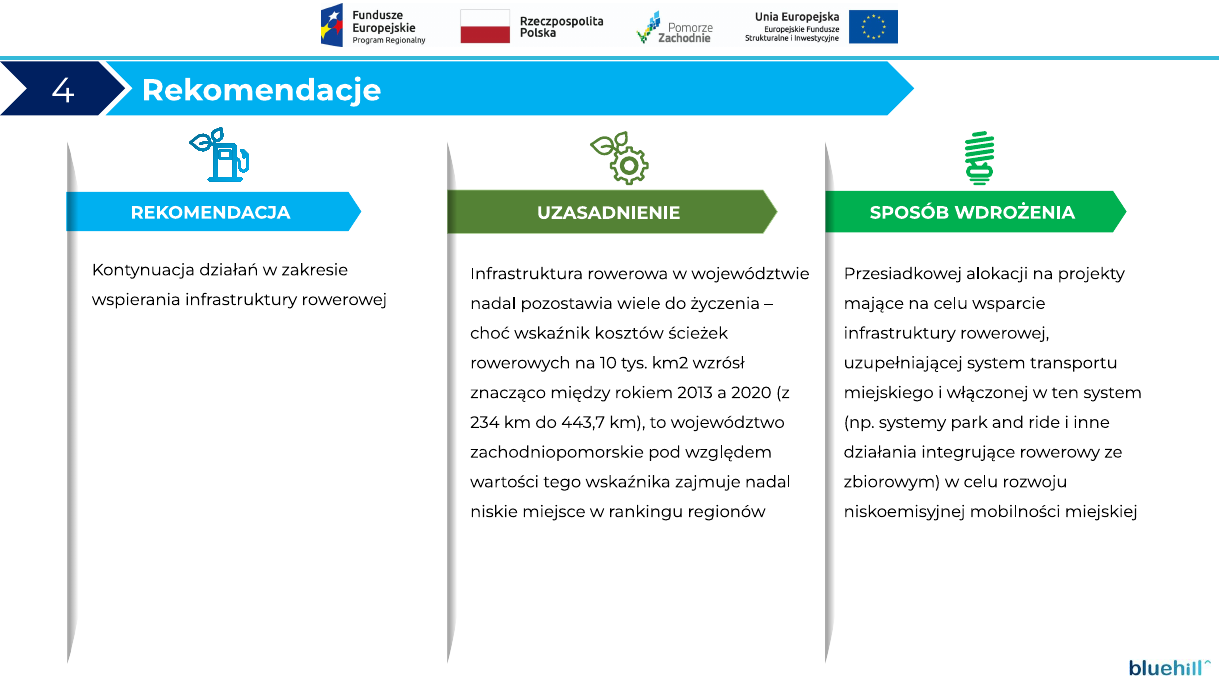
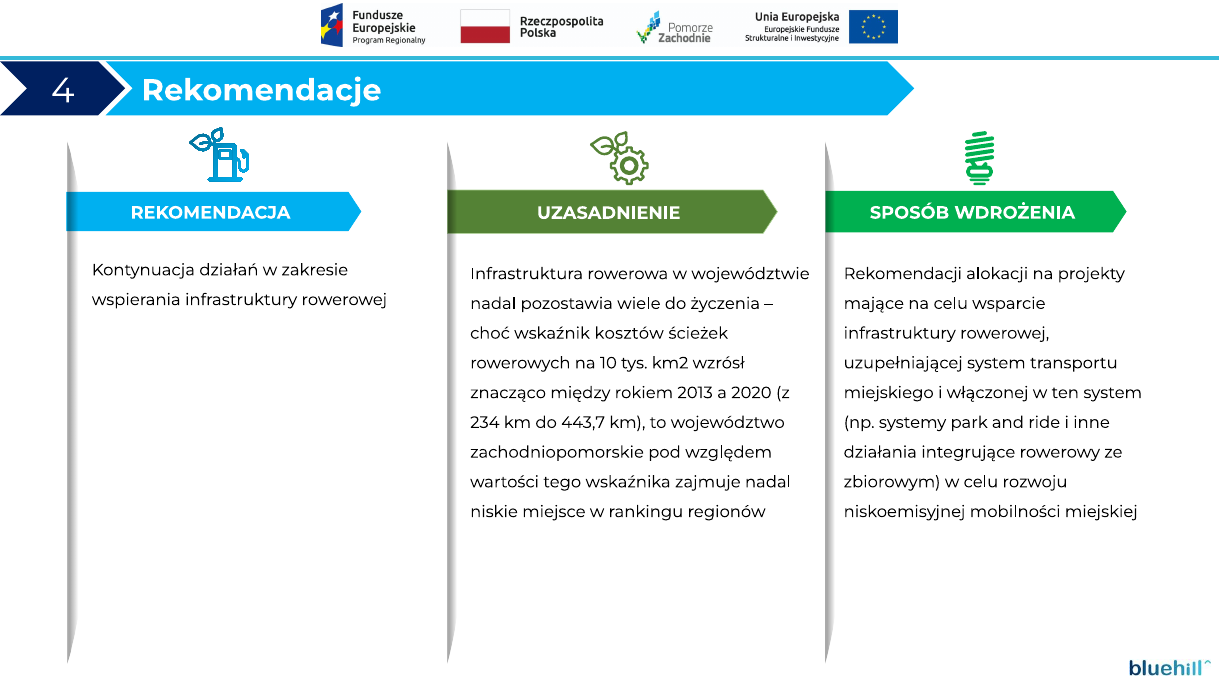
Przesiadkowej: Przesiadkowej -> Rekomendacji (903, 274)
